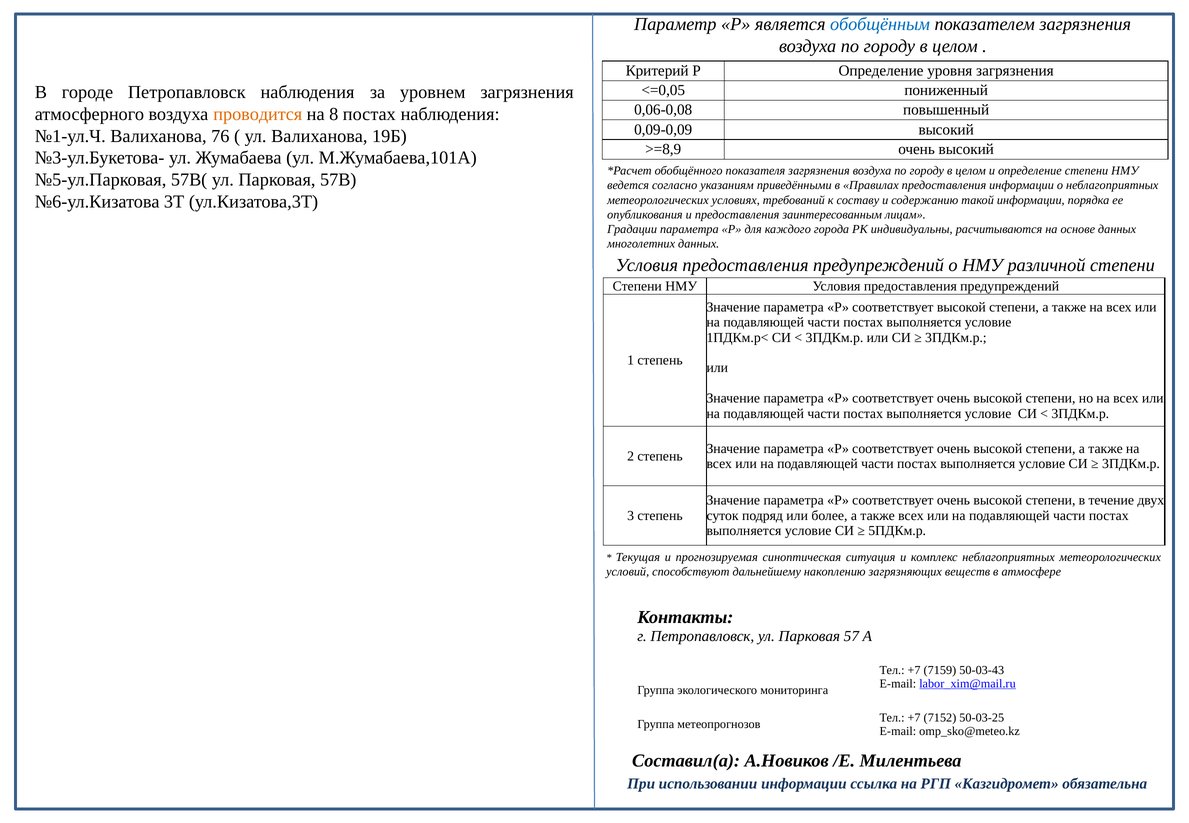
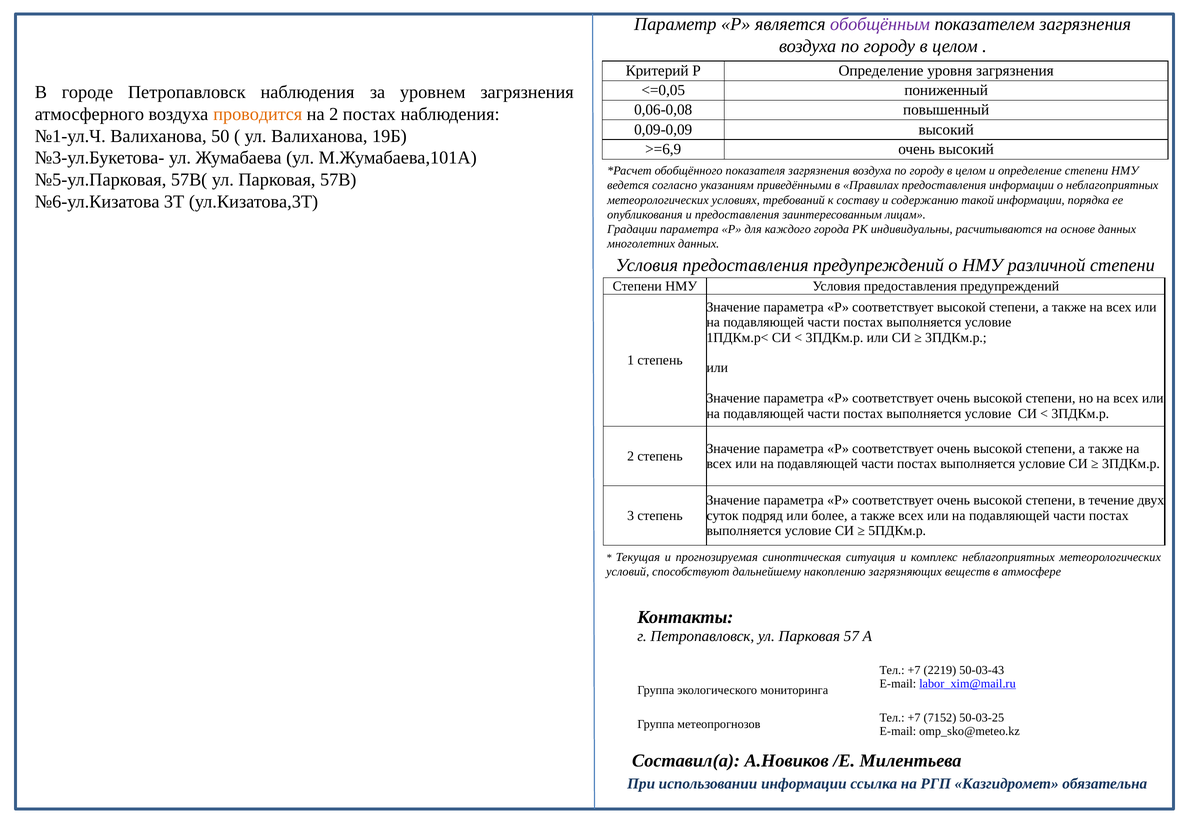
обобщённым colour: blue -> purple (880, 24)
на 8: 8 -> 2 (334, 114)
76: 76 -> 50 (220, 136)
>=8,9: >=8,9 -> >=6,9 (663, 149)
7159: 7159 -> 2219 (940, 670)
